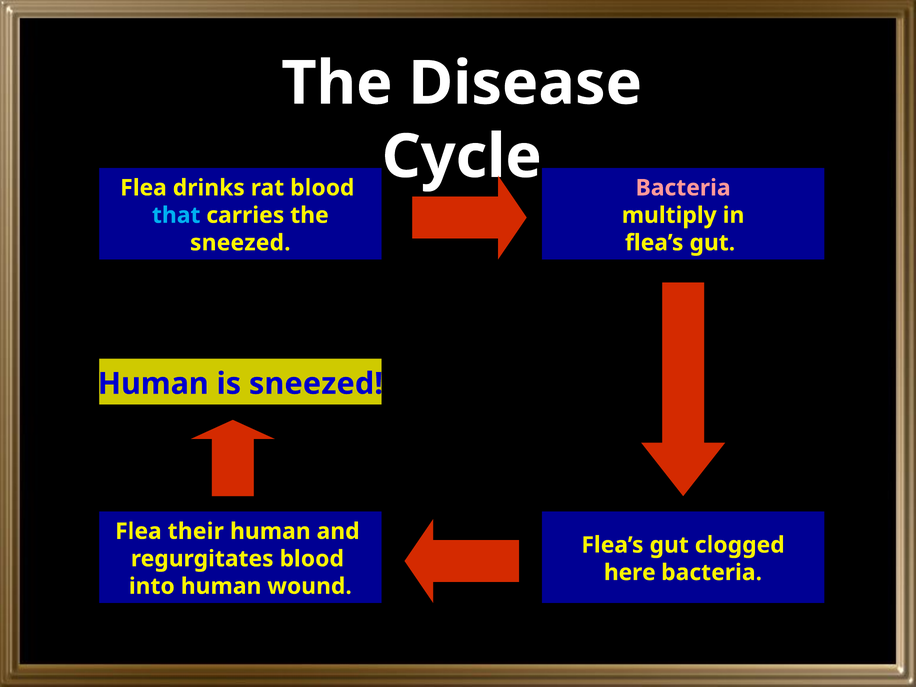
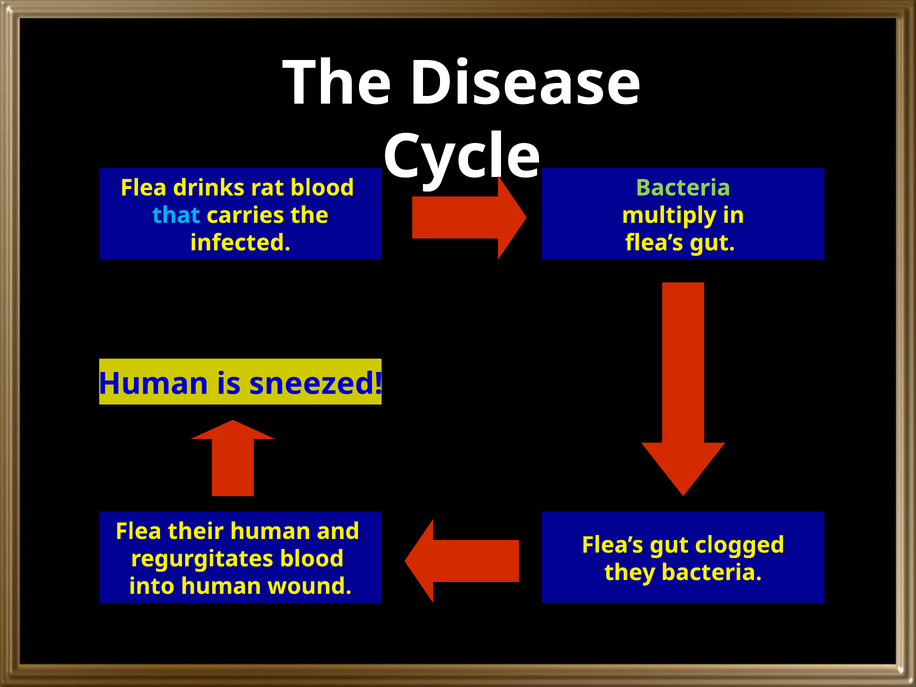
Bacteria colour: pink -> light green (683, 188)
sneezed: sneezed -> infected (240, 243)
here: here -> they (630, 573)
